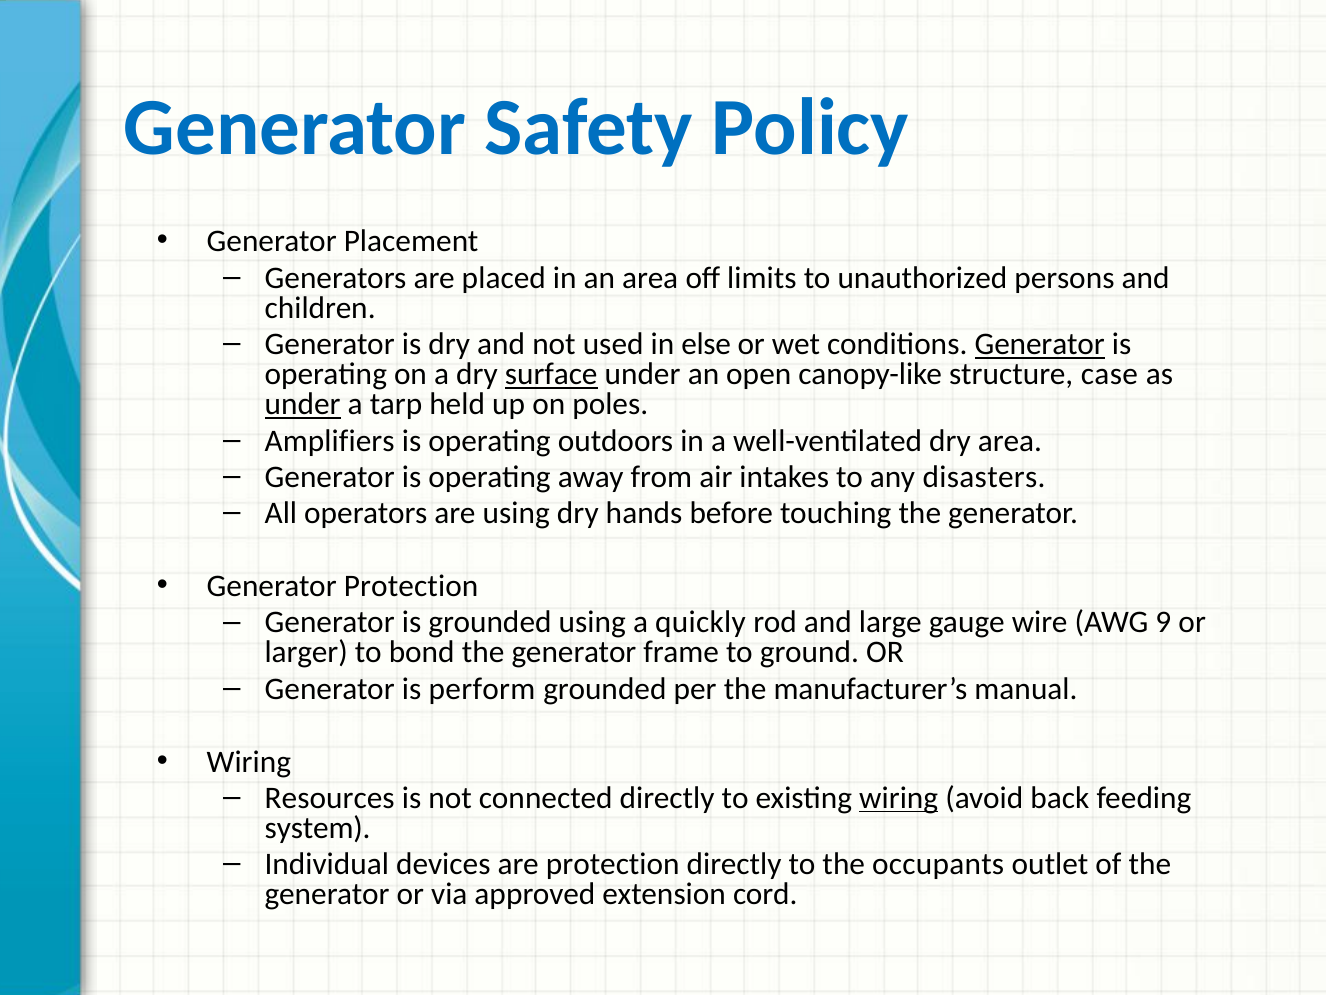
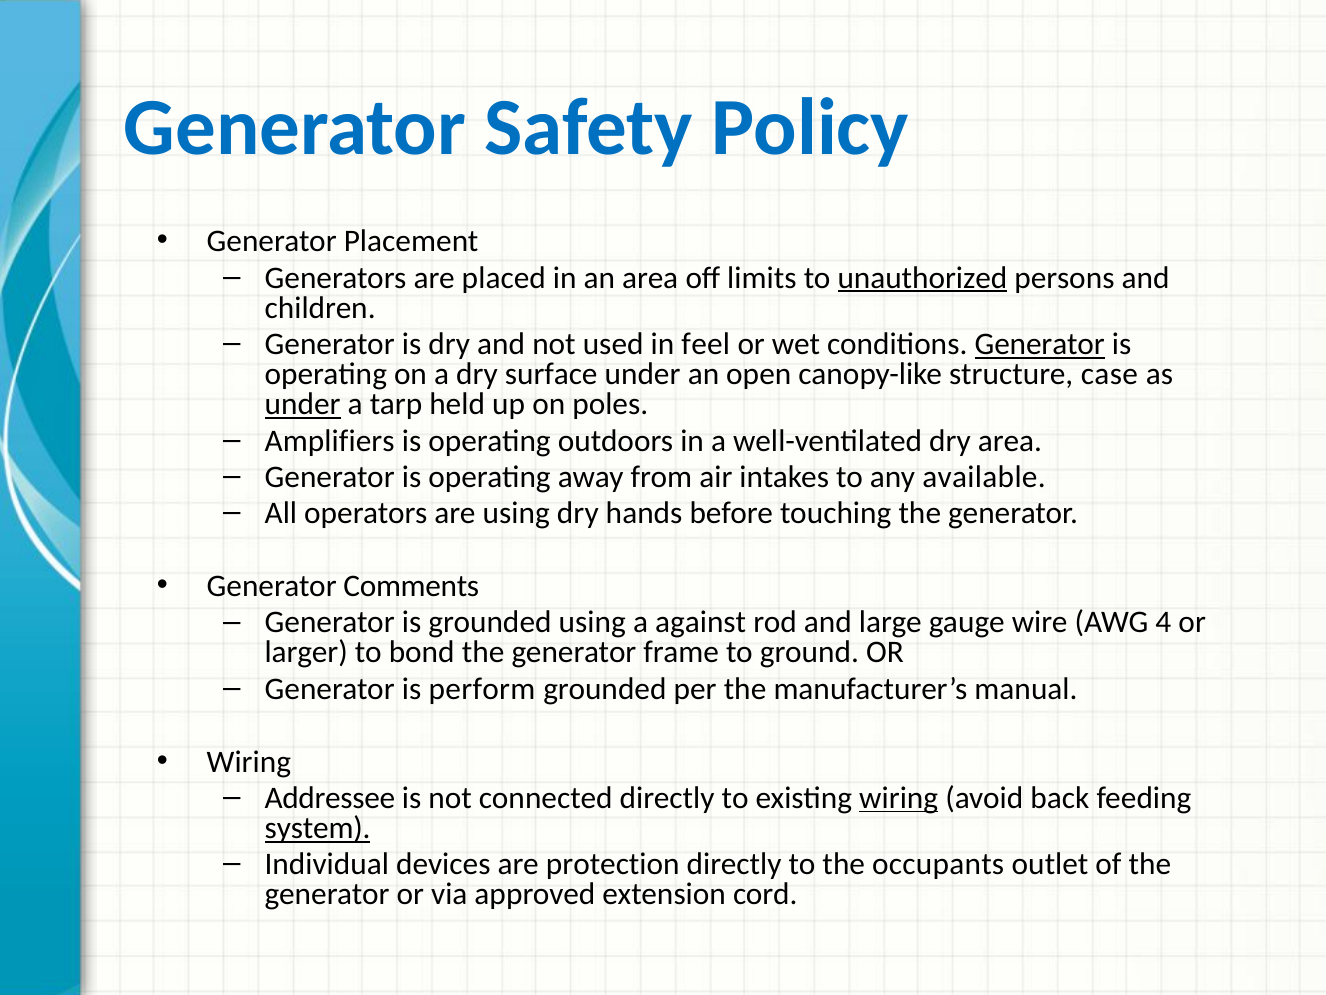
unauthorized underline: none -> present (922, 278)
else: else -> feel (706, 344)
surface underline: present -> none (551, 374)
disasters: disasters -> available (984, 477)
Generator Protection: Protection -> Comments (411, 586)
quickly: quickly -> against (701, 622)
9: 9 -> 4 (1163, 622)
Resources: Resources -> Addressee (330, 798)
system underline: none -> present (318, 828)
